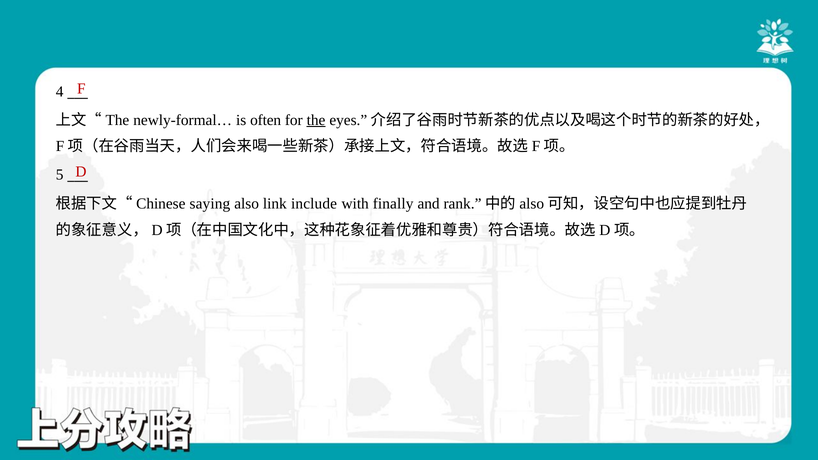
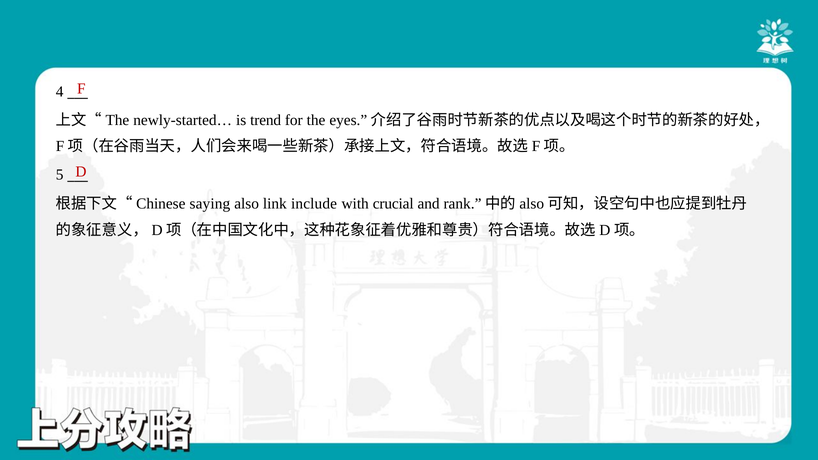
newly-formal…: newly-formal… -> newly-started… (183, 120)
often: often -> trend (266, 120)
the underline: present -> none (316, 120)
finally: finally -> crucial (393, 204)
